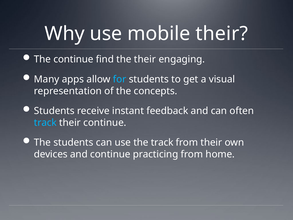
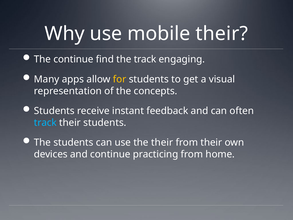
the their: their -> track (145, 59)
for colour: light blue -> yellow (120, 79)
their continue: continue -> students (105, 122)
the track: track -> their (162, 142)
